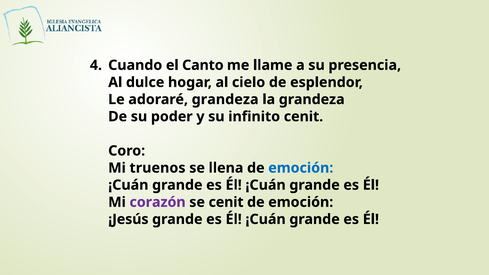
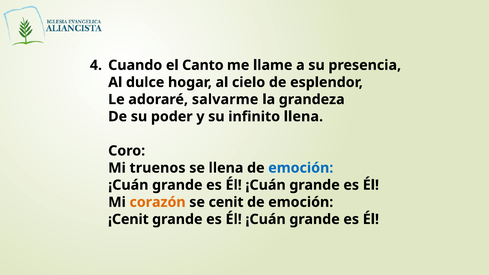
adoraré grandeza: grandeza -> salvarme (225, 99)
infinito cenit: cenit -> llena (303, 117)
corazón colour: purple -> orange (158, 202)
¡Jesús: ¡Jesús -> ¡Cenit (128, 219)
